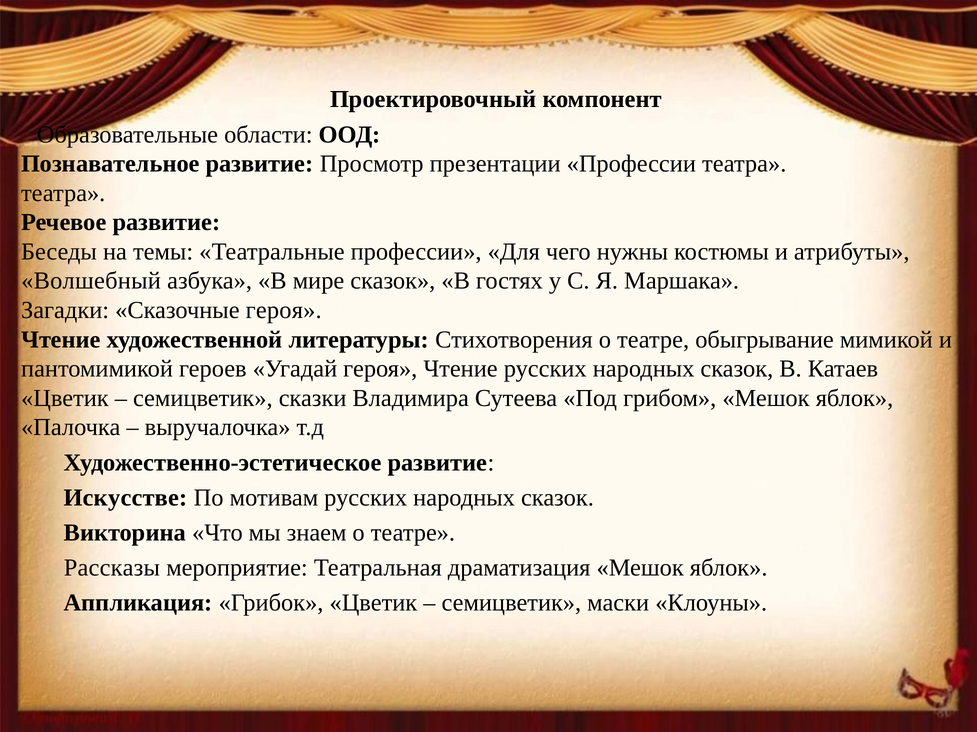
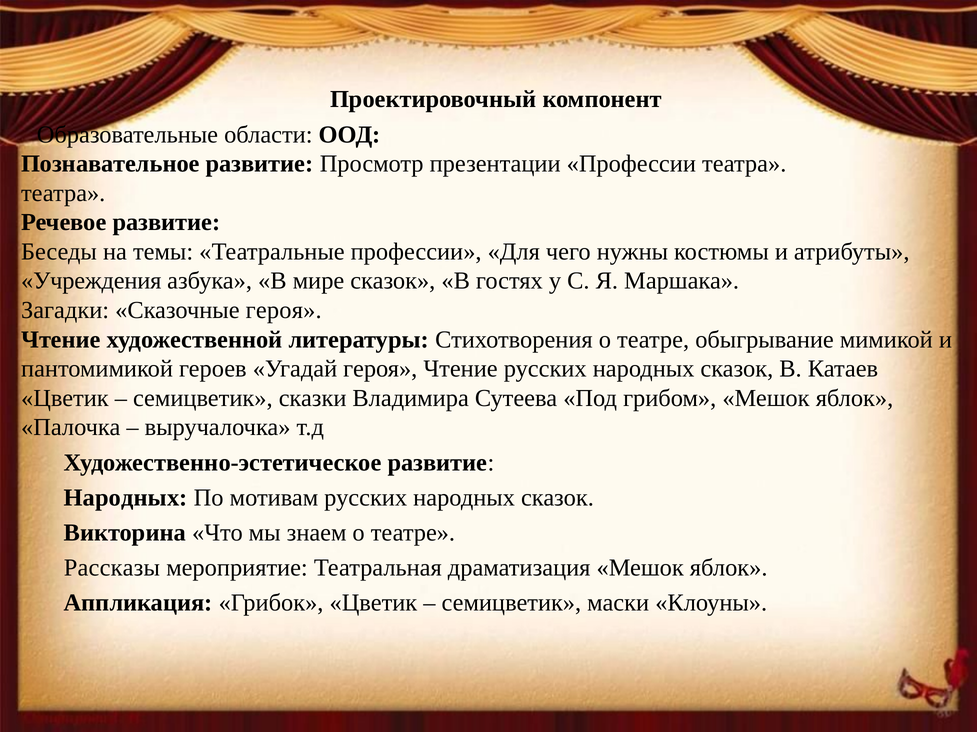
Волшебный: Волшебный -> Учреждения (91, 281)
Искусстве: Искусстве -> Народных (126, 498)
